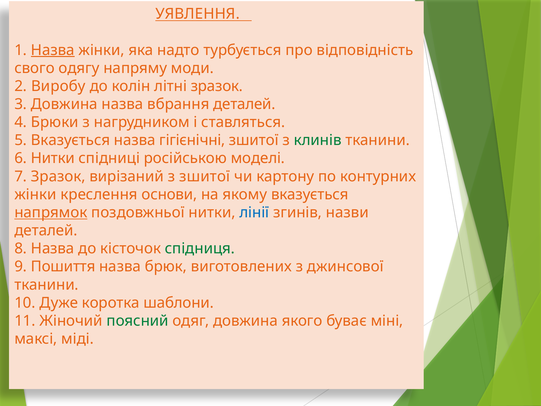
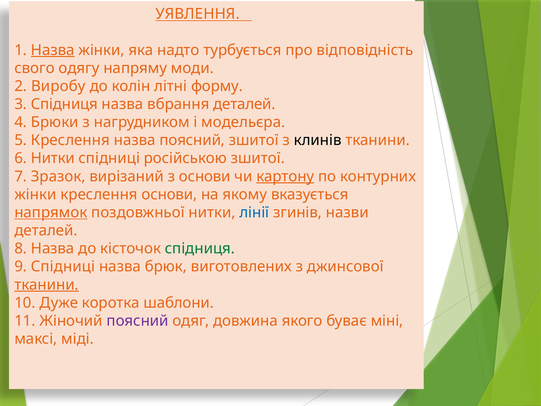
літні зразок: зразок -> форму (217, 86)
3 Довжина: Довжина -> Спідниця (64, 104)
ставляться: ставляться -> модельєра (243, 122)
5 Вказується: Вказується -> Креслення (70, 140)
назва гігієнічні: гігієнічні -> поясний (192, 140)
клинів colour: green -> black (318, 140)
російською моделі: моделі -> зшитої (258, 158)
з зшитої: зшитої -> основи (205, 176)
картону underline: none -> present (285, 176)
9 Пошиття: Пошиття -> Спідниці (63, 266)
тканини underline: none -> present (47, 285)
поясний colour: green -> purple (138, 321)
